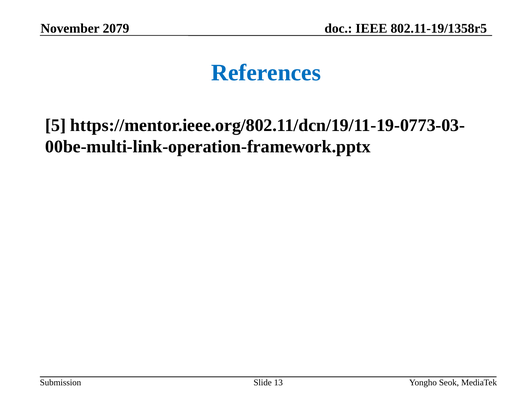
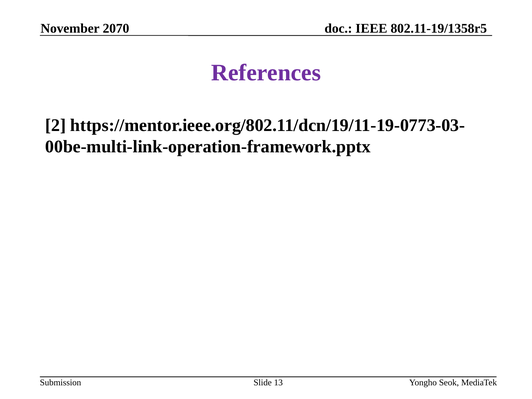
2079: 2079 -> 2070 (116, 28)
References colour: blue -> purple (266, 73)
5: 5 -> 2 (56, 125)
